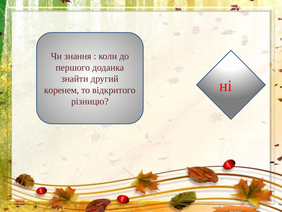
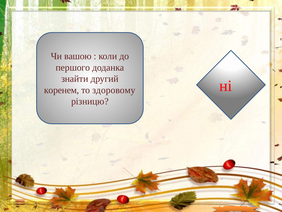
знання: знання -> вашою (78, 56)
відкритого: відкритого -> здоровому (114, 90)
